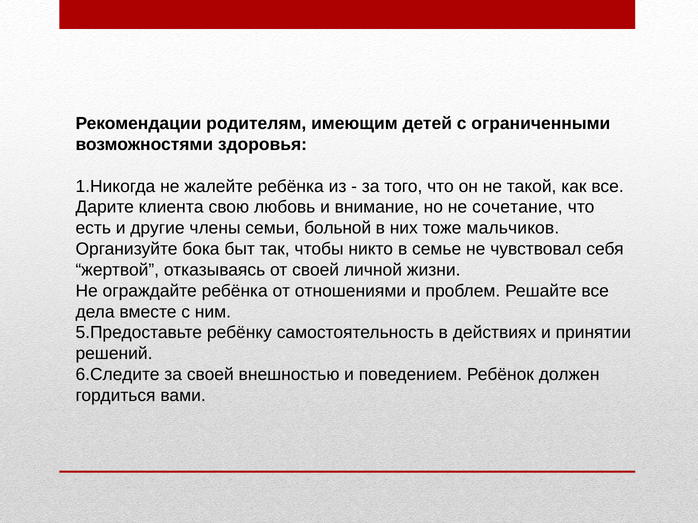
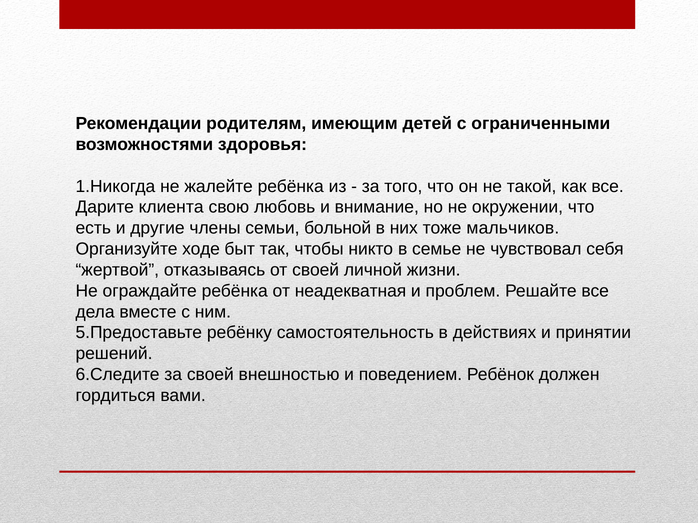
сочетание: сочетание -> окружении (518, 207)
бока: бока -> ходе (201, 249)
отношениями: отношениями -> неадекватная (351, 291)
